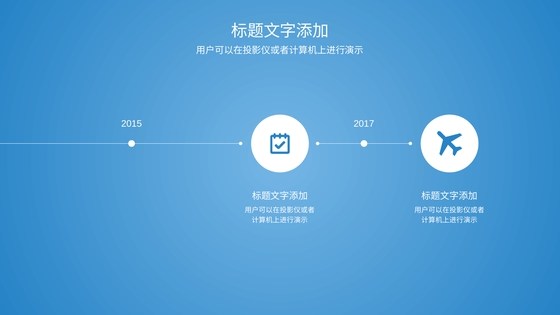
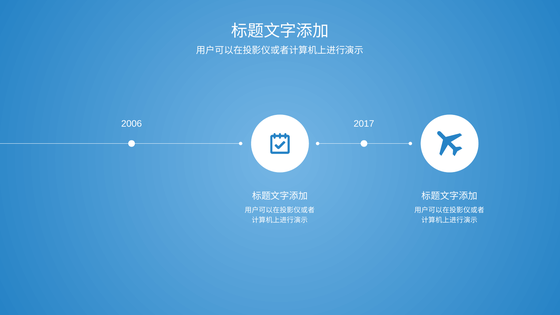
2015: 2015 -> 2006 (132, 124)
